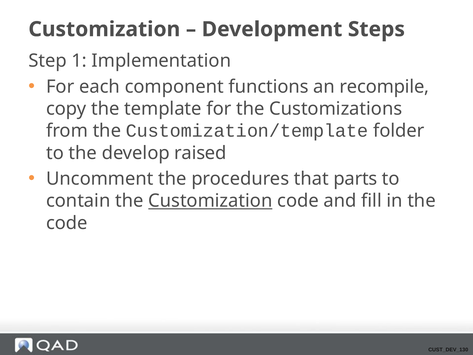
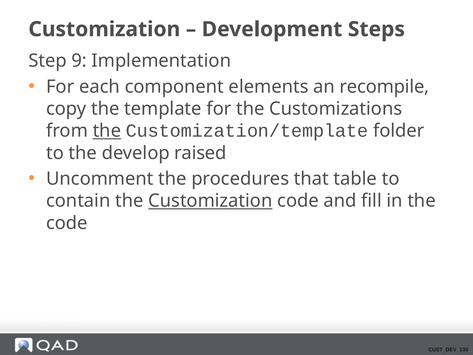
1: 1 -> 9 (79, 61)
functions: functions -> elements (269, 87)
the underline: none -> present (107, 131)
parts: parts -> table (355, 179)
